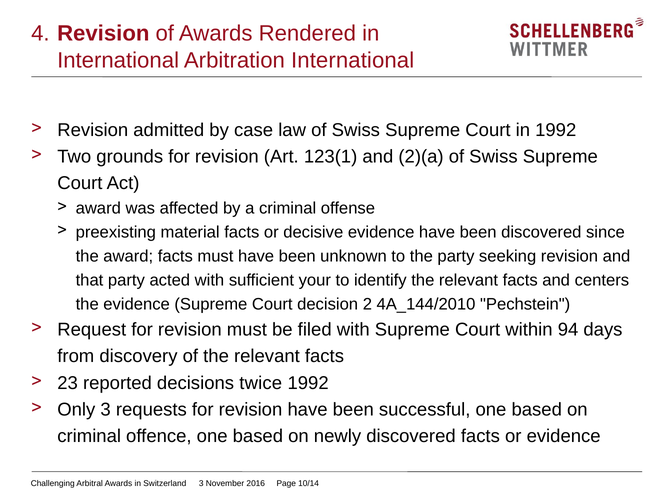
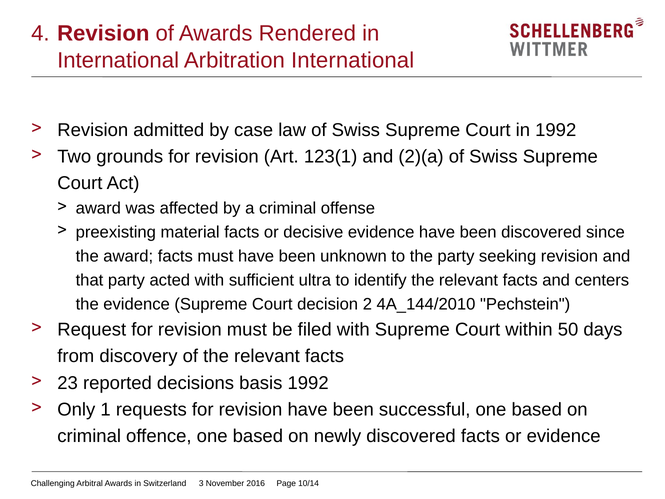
your: your -> ultra (315, 280)
94: 94 -> 50 (568, 330)
twice: twice -> basis (261, 383)
Only 3: 3 -> 1 (106, 409)
